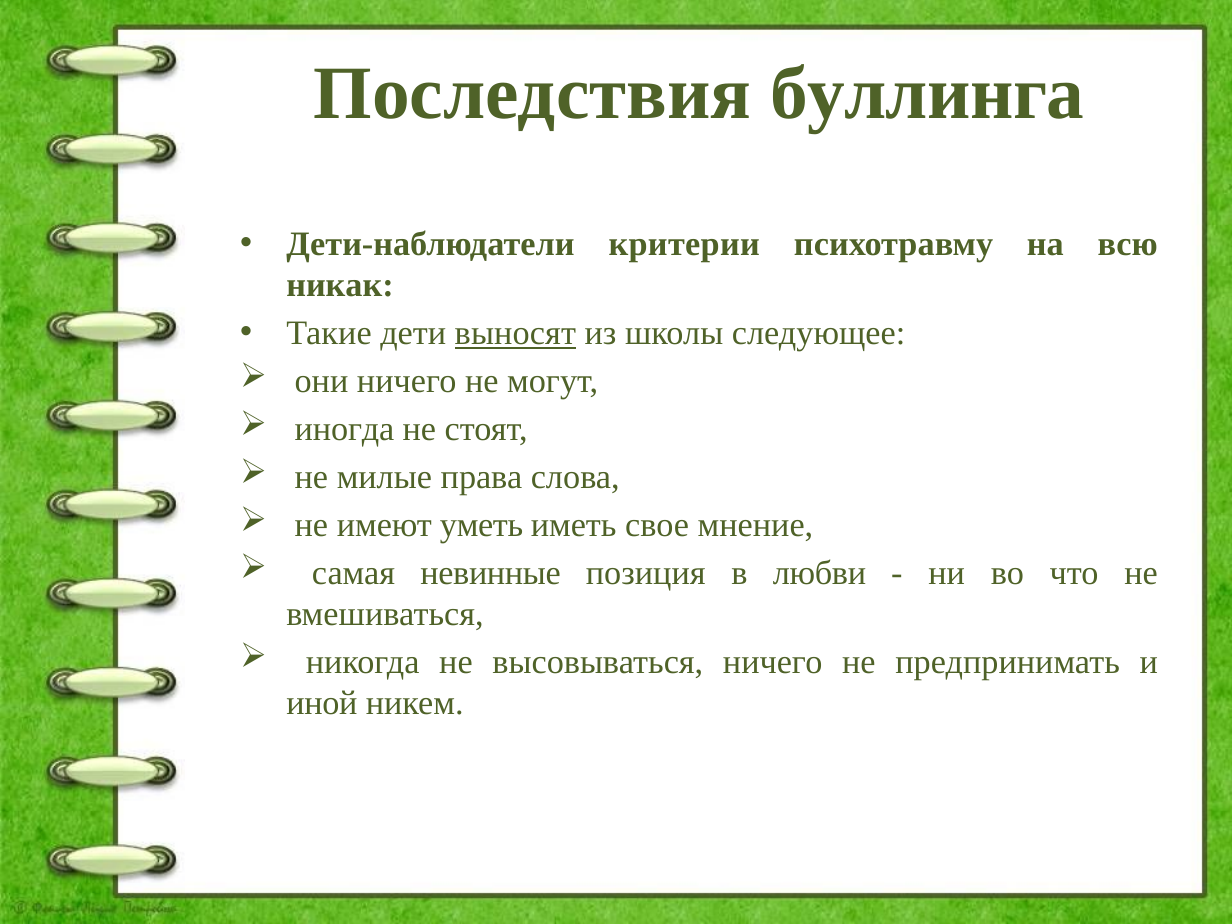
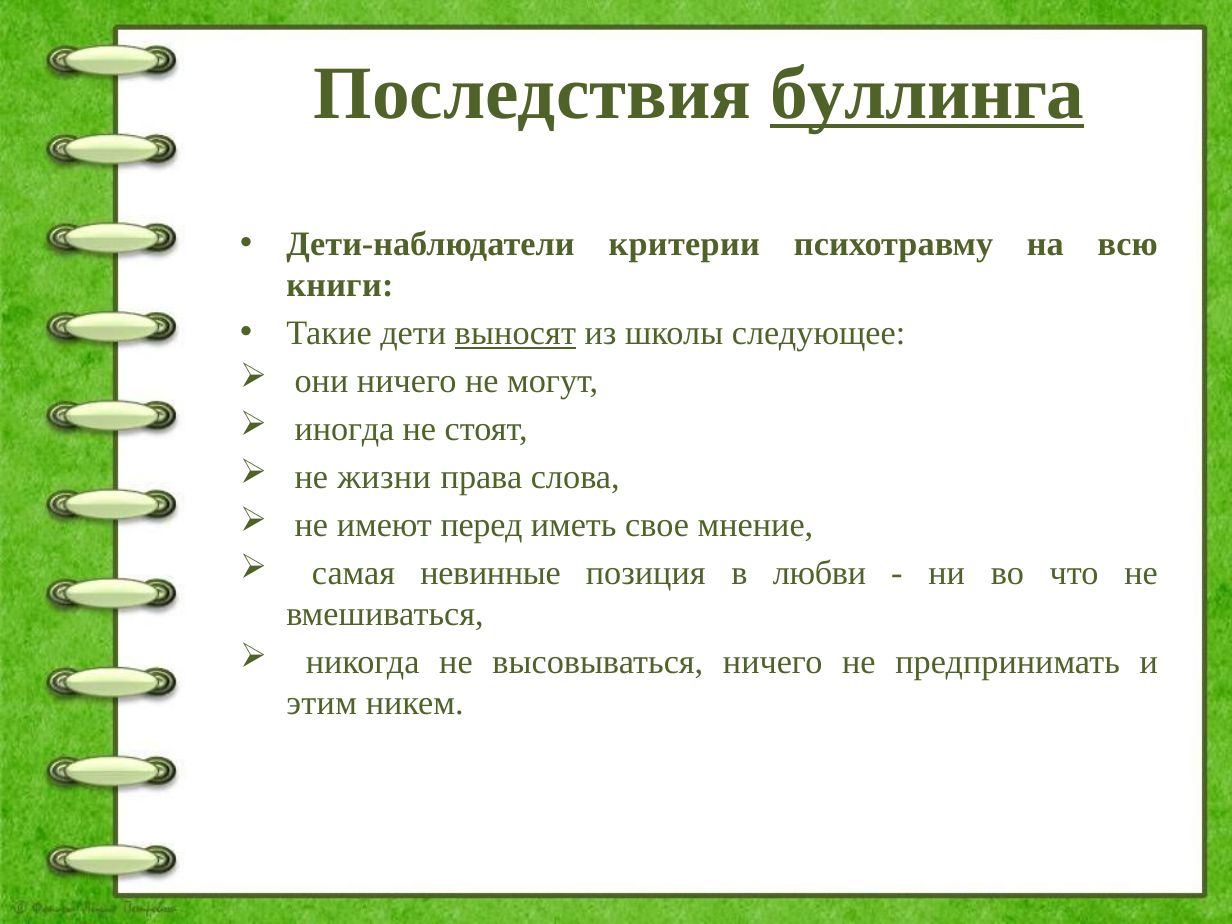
буллинга underline: none -> present (927, 94)
никак: никак -> книги (340, 286)
милые: милые -> жизни (384, 477)
уметь: уметь -> перед (482, 525)
иной: иной -> этим (322, 703)
